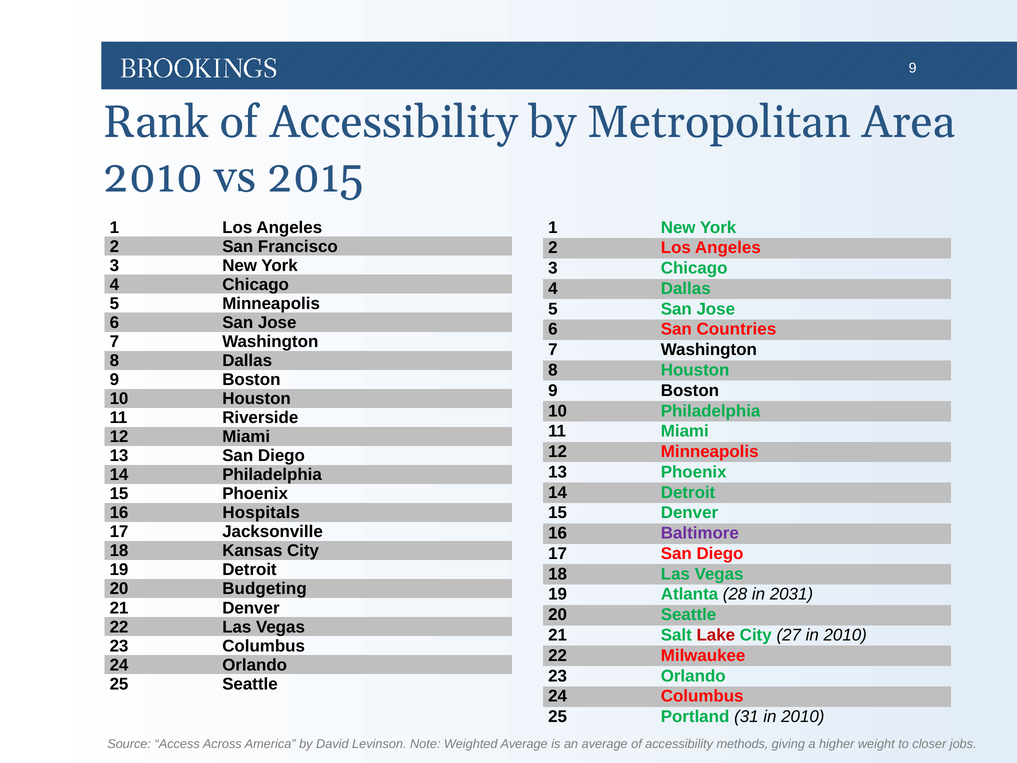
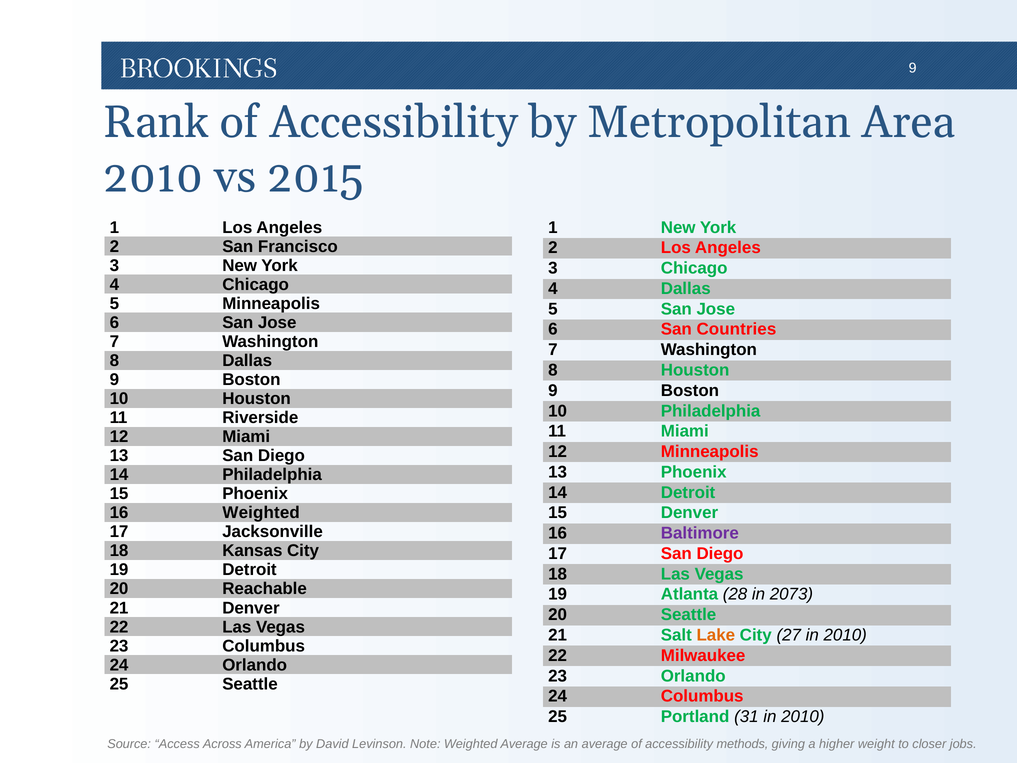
16 Hospitals: Hospitals -> Weighted (261, 513)
Budgeting: Budgeting -> Reachable (265, 589)
2031: 2031 -> 2073 (791, 594)
Lake colour: red -> orange (716, 635)
